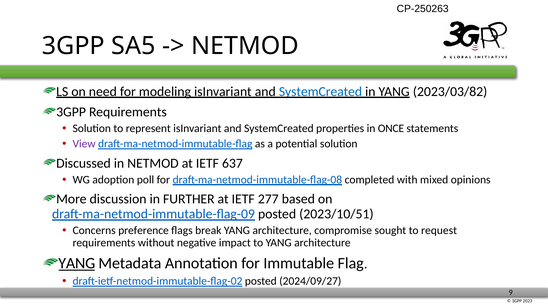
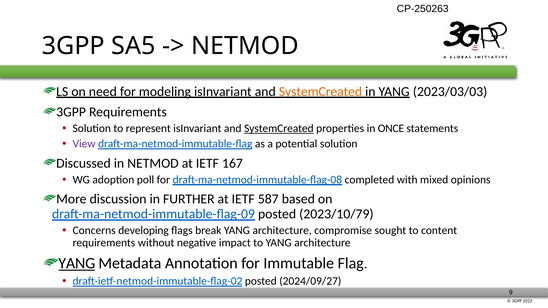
SystemCreated colour: blue -> orange (320, 92)
2023/03/82: 2023/03/82 -> 2023/03/03 (450, 92)
SystemCreated underline: none -> present (279, 129)
637: 637 -> 167 (232, 163)
277: 277 -> 587 (268, 199)
2023/10/51: 2023/10/51 -> 2023/10/79 (336, 214)
preference: preference -> developing (143, 231)
request: request -> content (439, 231)
